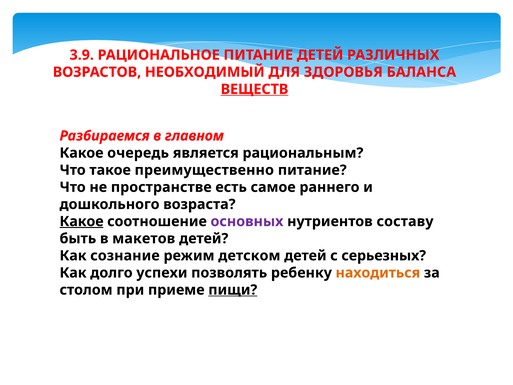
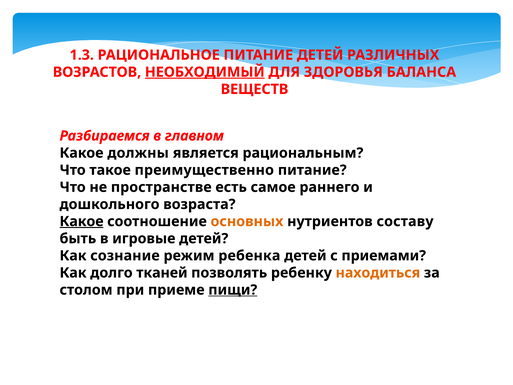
3.9: 3.9 -> 1.3 (82, 55)
НЕОБХОДИМЫЙ underline: none -> present (205, 72)
ВЕЩЕСТВ underline: present -> none (254, 89)
очередь: очередь -> должны (138, 153)
основных colour: purple -> orange (247, 221)
макетов: макетов -> игровые (144, 238)
детском: детском -> ребенка (249, 256)
серьезных: серьезных -> приемами (384, 256)
успехи: успехи -> тканей (162, 273)
